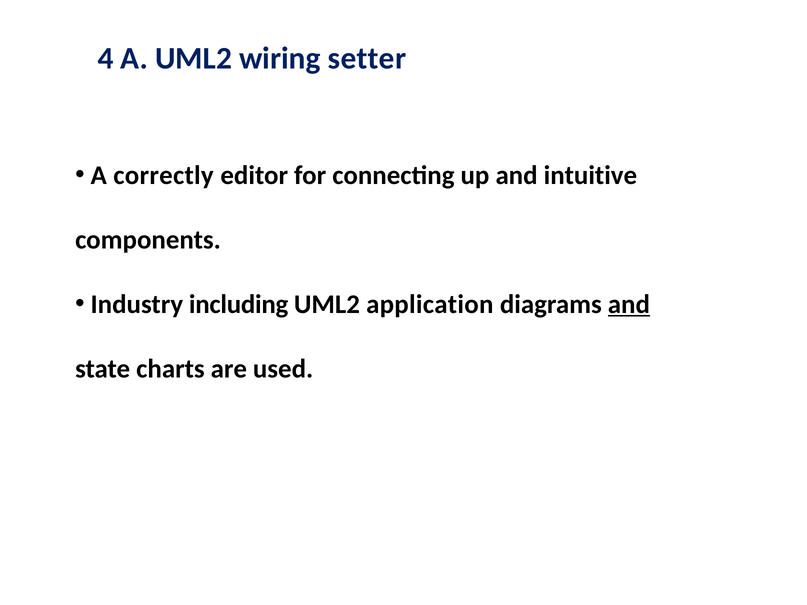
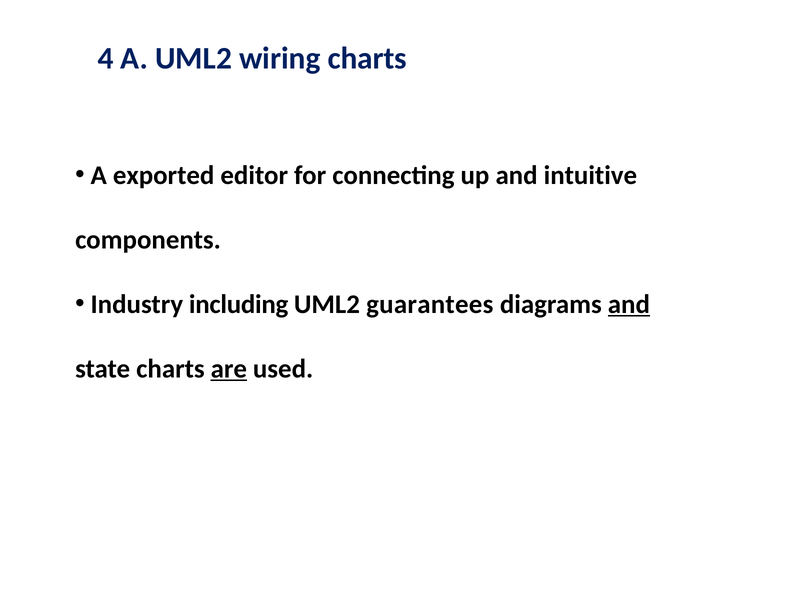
wiring setter: setter -> charts (367, 59)
correctly: correctly -> exported (164, 175)
application: application -> guarantees (430, 304)
are underline: none -> present (229, 369)
